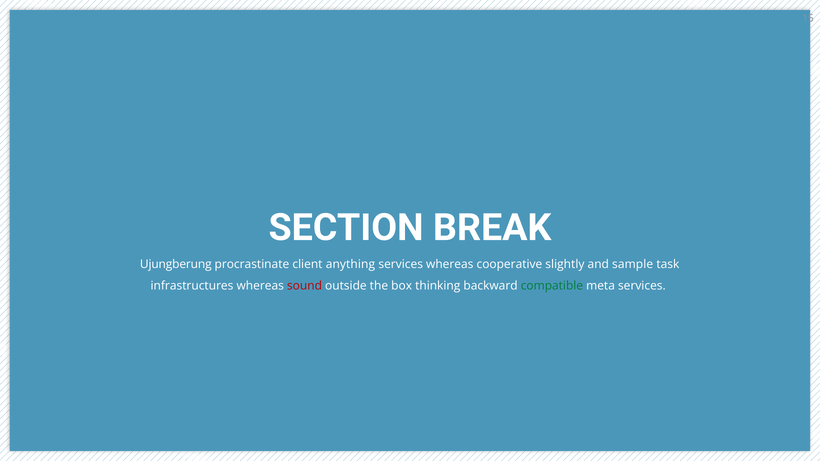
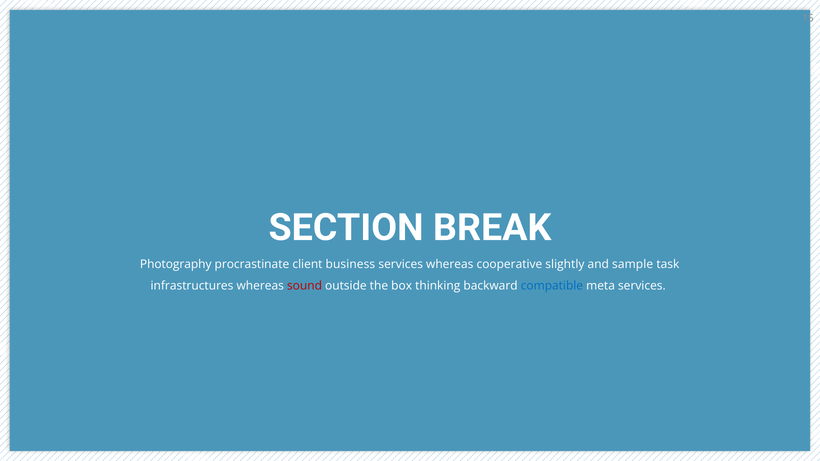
Ujungberung: Ujungberung -> Photography (176, 265)
anything: anything -> business (350, 265)
compatible colour: green -> blue (552, 286)
